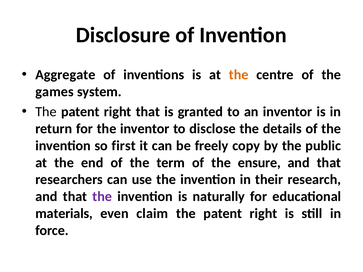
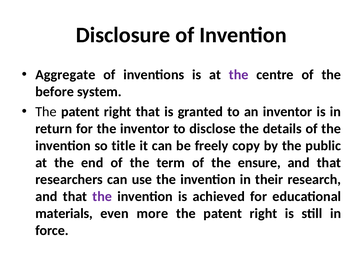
the colour: orange -> purple (239, 75)
games: games -> before (55, 92)
first: first -> title (124, 146)
naturally: naturally -> achieved (219, 197)
claim: claim -> more (152, 214)
